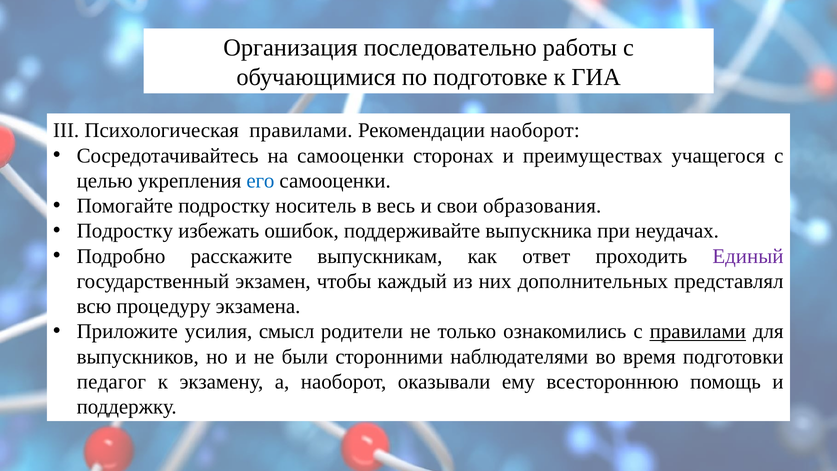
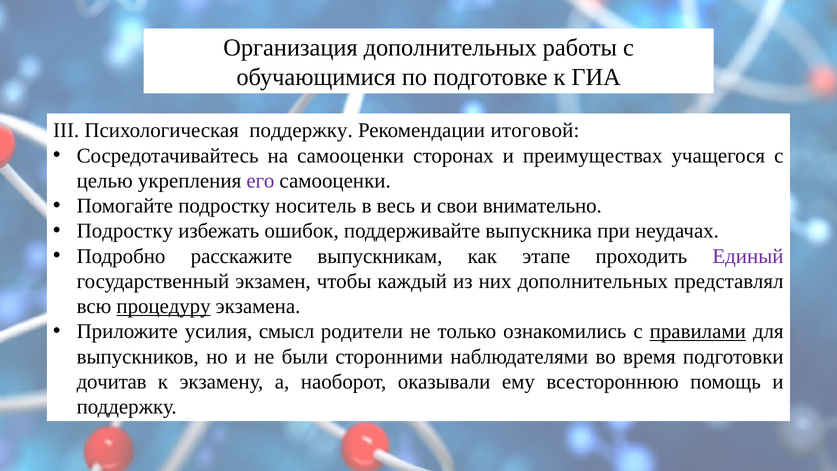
Организация последовательно: последовательно -> дополнительных (450, 48)
Психологическая правилами: правилами -> поддержку (301, 131)
Рекомендации наоборот: наоборот -> итоговой (535, 131)
его colour: blue -> purple (260, 181)
образования: образования -> внимательно (542, 206)
ответ: ответ -> этапе (546, 256)
процедуру underline: none -> present (164, 306)
педагог: педагог -> дочитав (112, 382)
